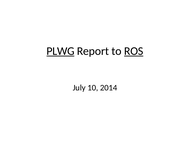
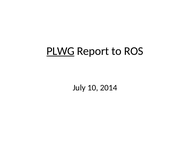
ROS underline: present -> none (134, 51)
